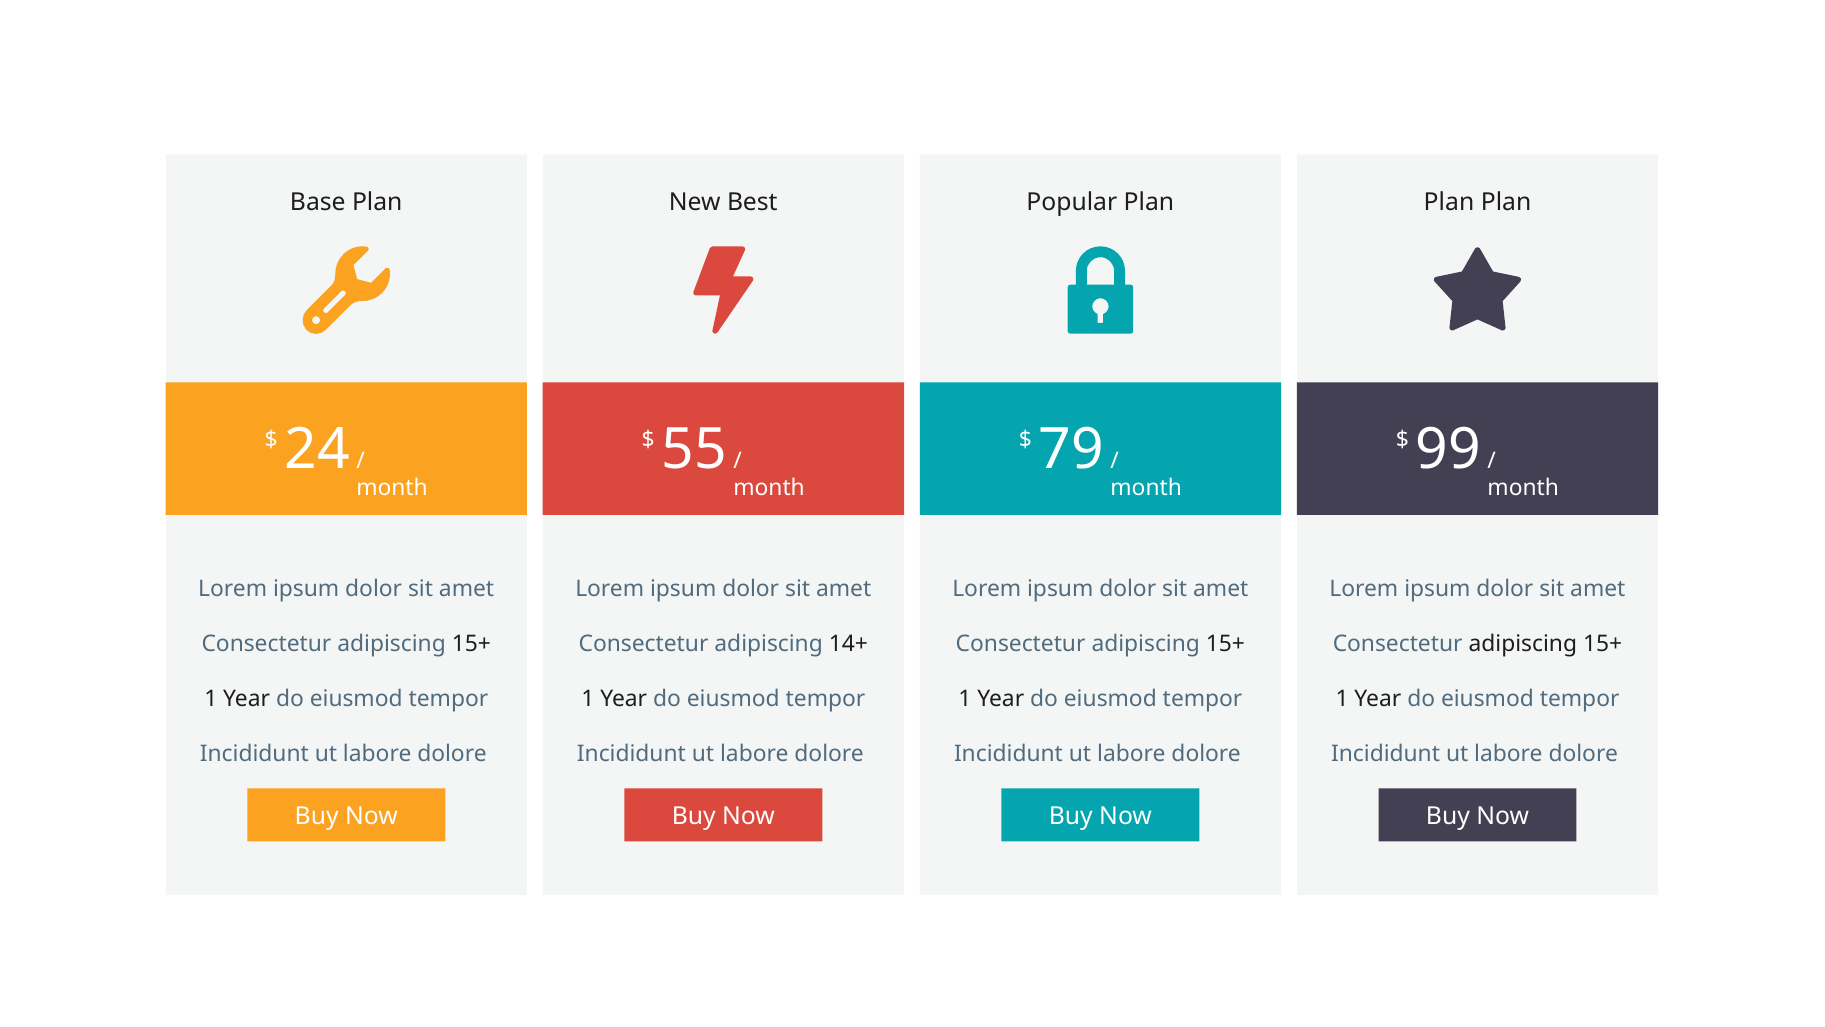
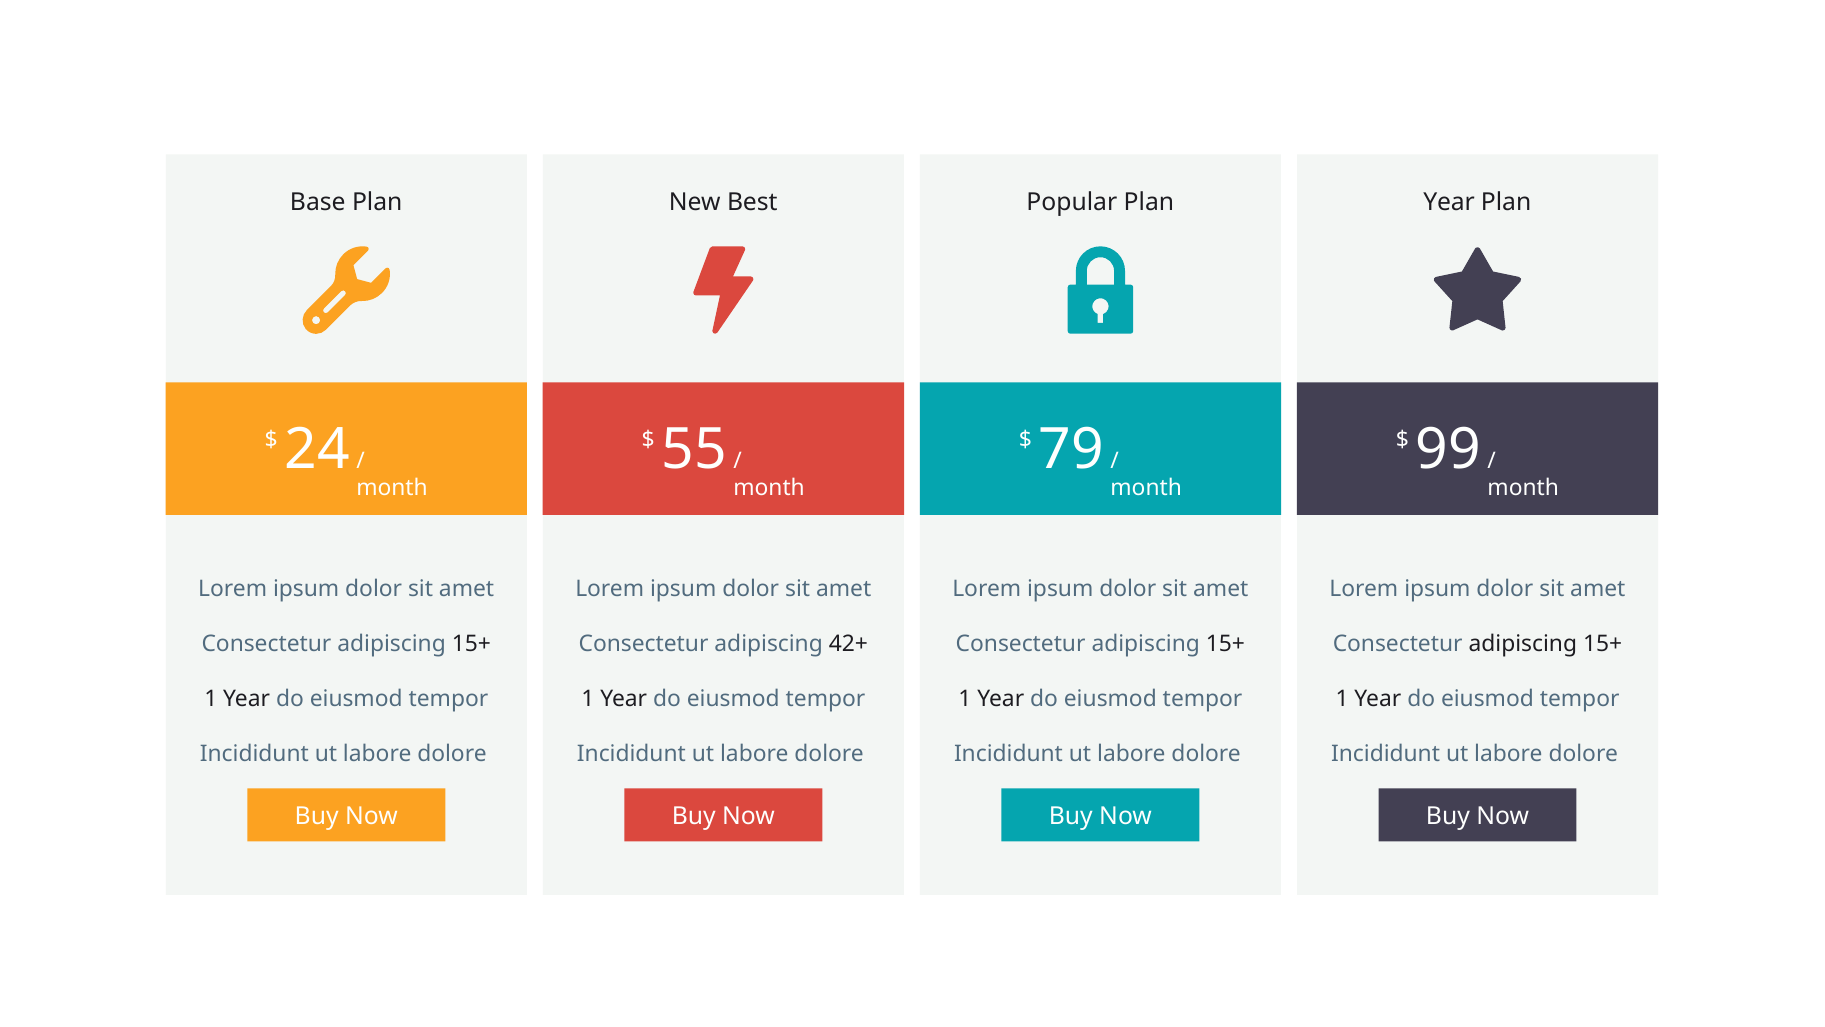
Plan: Plan -> Year (1449, 202)
14+: 14+ -> 42+ (848, 644)
